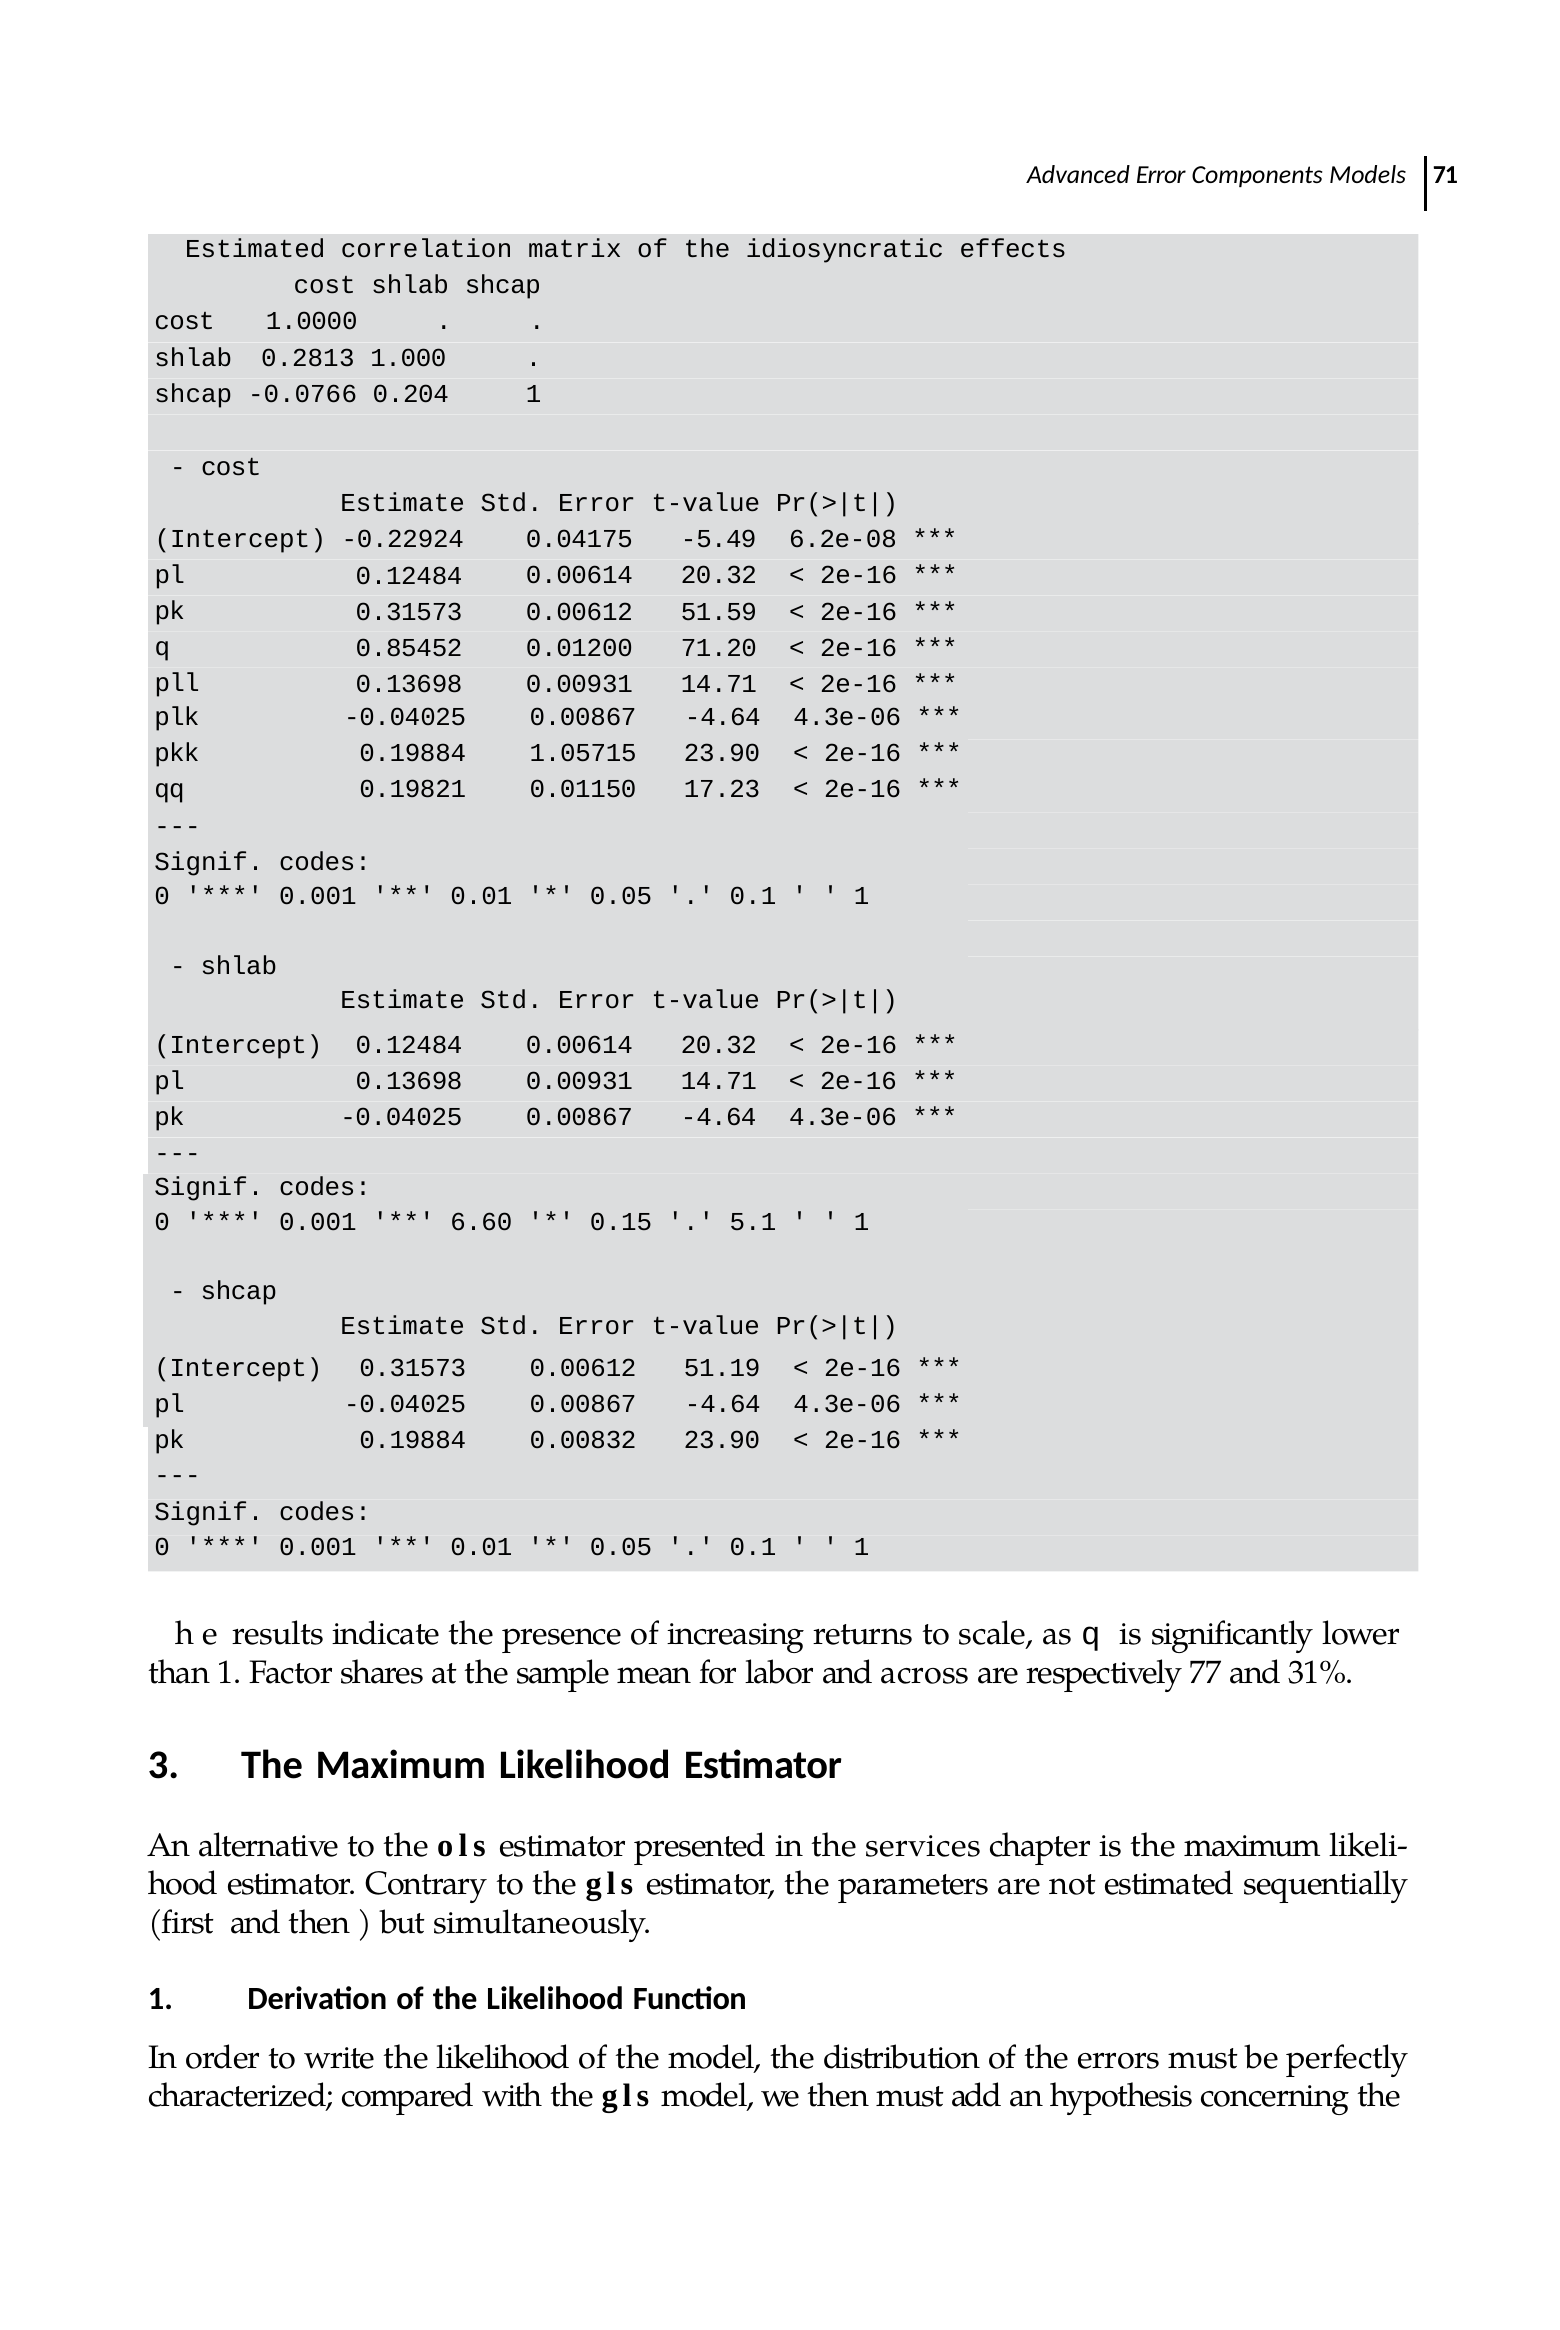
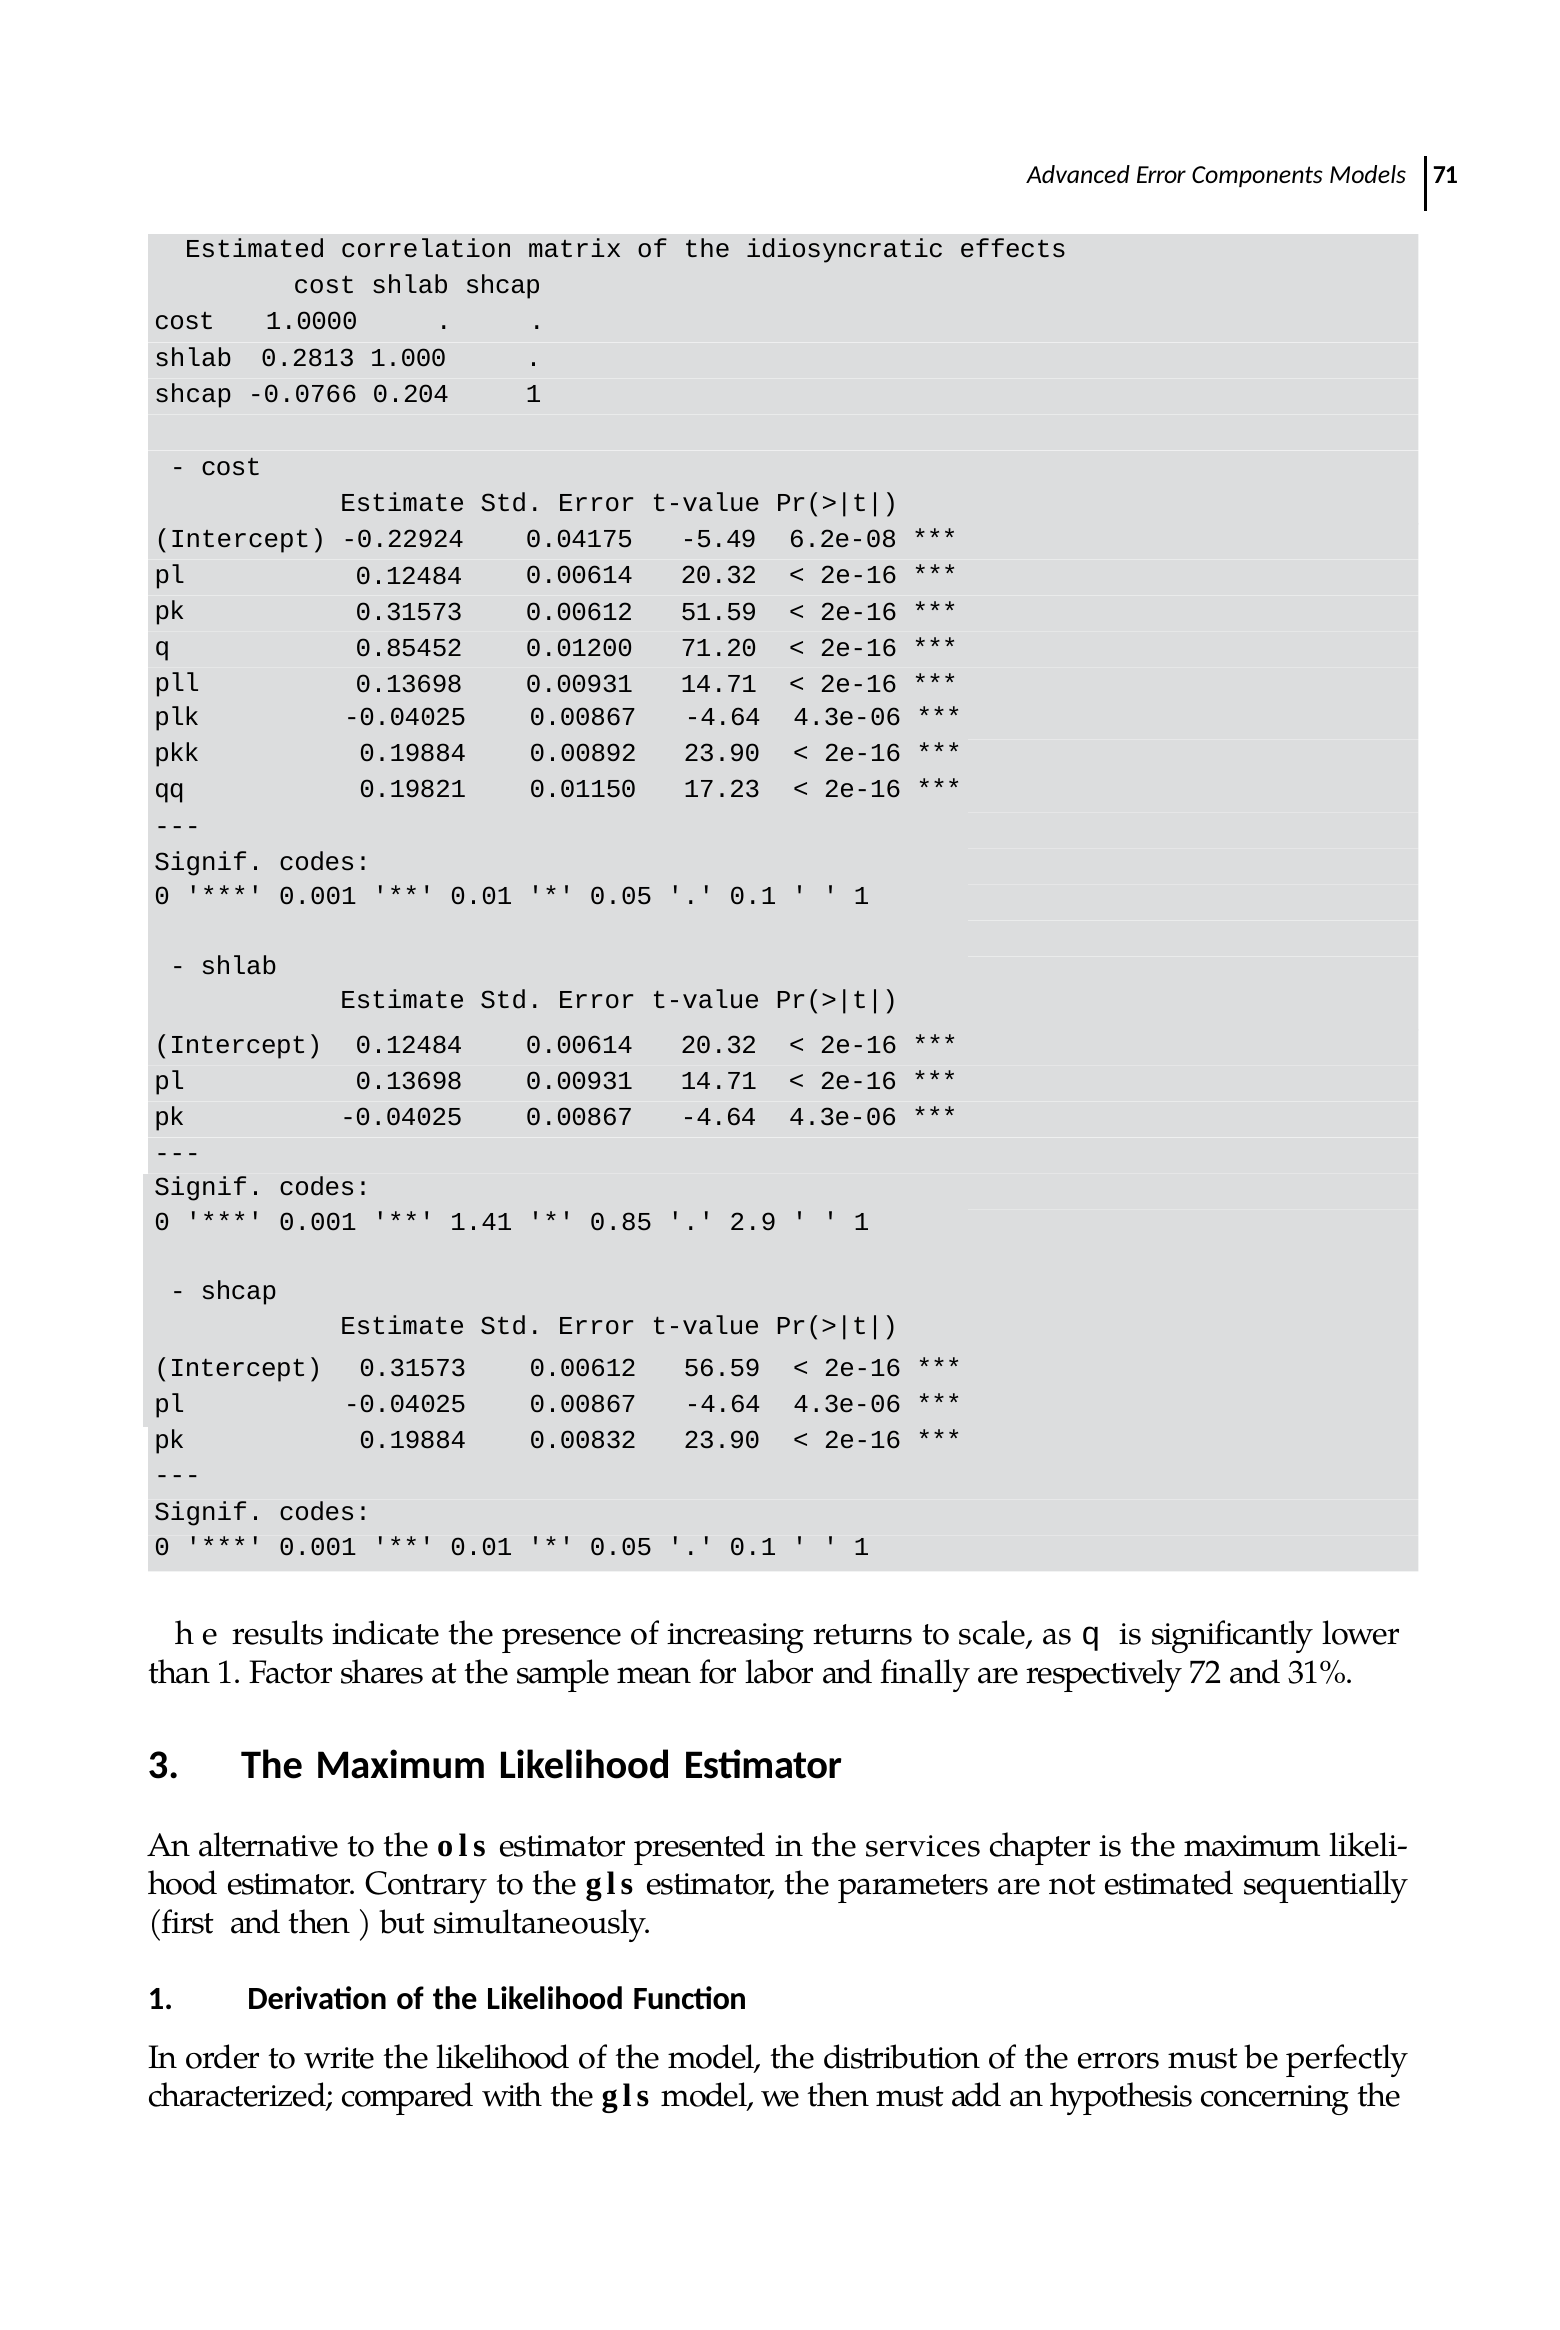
1.05715: 1.05715 -> 0.00892 (583, 753)
6.60: 6.60 -> 1.41 (481, 1222)
0.15: 0.15 -> 0.85 (621, 1222)
5.1: 5.1 -> 2.9 (753, 1222)
51.19: 51.19 -> 56.59 (722, 1368)
across: across -> ﬁnally (925, 1673)
77: 77 -> 72 (1206, 1673)
